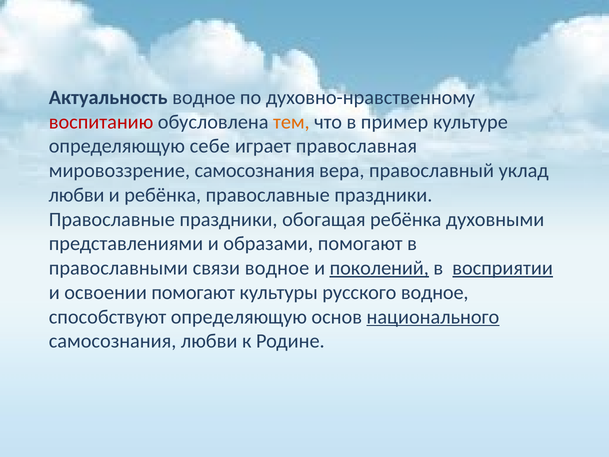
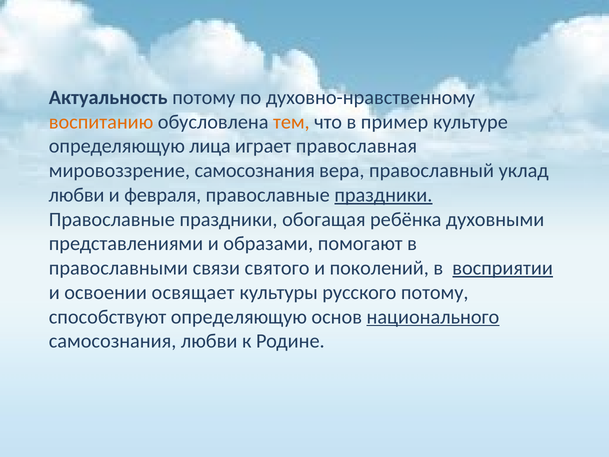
Актуальность водное: водное -> потому (204, 97)
воспитанию colour: red -> orange (101, 122)
себе: себе -> лица (210, 146)
и ребёнка: ребёнка -> февраля (163, 195)
праздники underline: none -> present (383, 195)
связи водное: водное -> святого (277, 268)
поколений underline: present -> none (379, 268)
освоении помогают: помогают -> освящает (193, 292)
русского водное: водное -> потому (435, 292)
